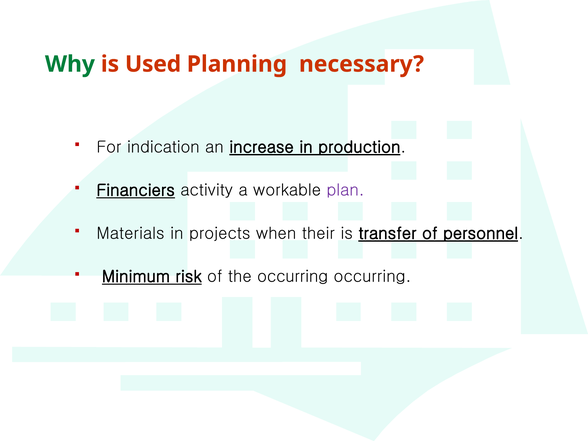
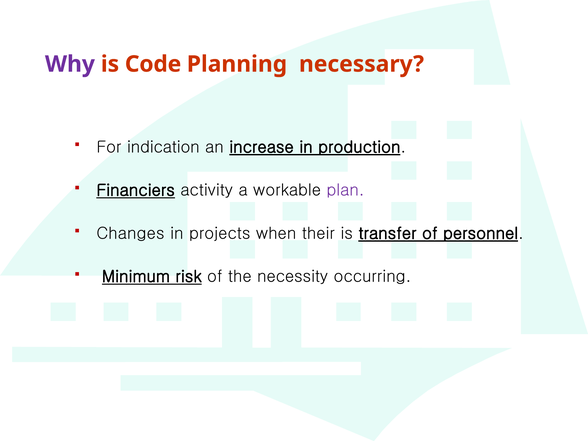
Why colour: green -> purple (70, 64)
Used: Used -> Code (153, 64)
Materials: Materials -> Changes (131, 233)
the occurring: occurring -> necessity (293, 277)
